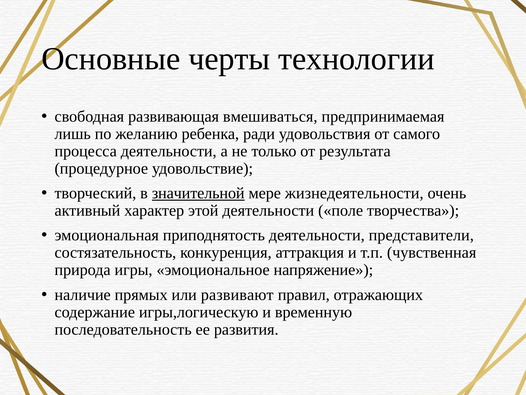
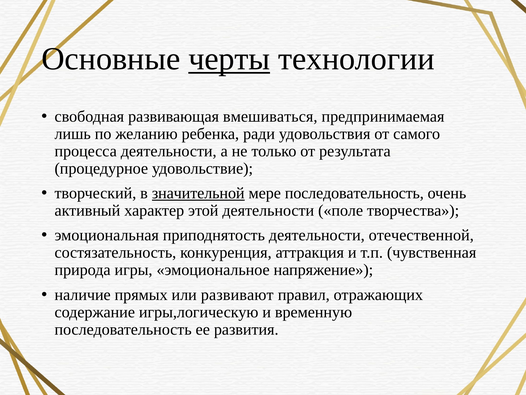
черты underline: none -> present (229, 59)
мере жизнедеятельности: жизнедеятельности -> последовательность (354, 193)
представители: представители -> отечественной (421, 235)
